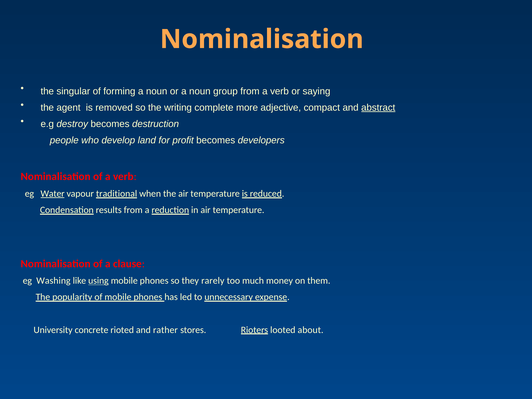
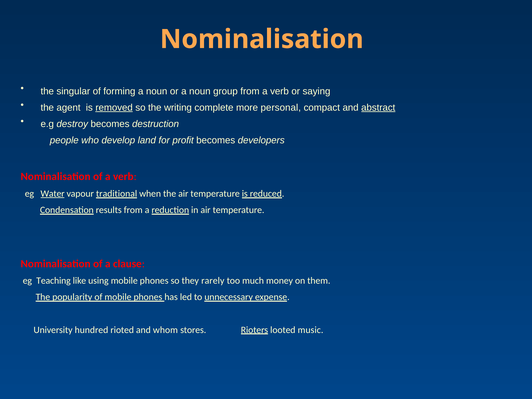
removed underline: none -> present (114, 108)
adjective: adjective -> personal (281, 108)
Washing: Washing -> Teaching (54, 281)
using underline: present -> none (98, 281)
concrete: concrete -> hundred (91, 330)
rather: rather -> whom (165, 330)
about: about -> music (311, 330)
